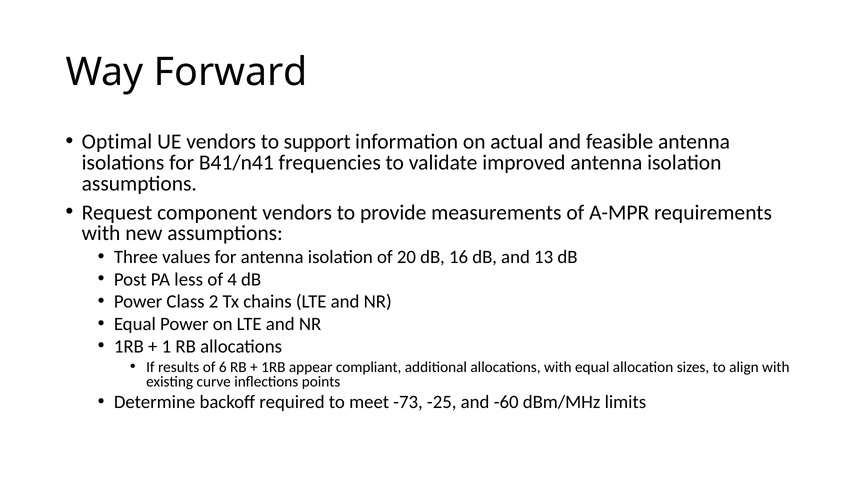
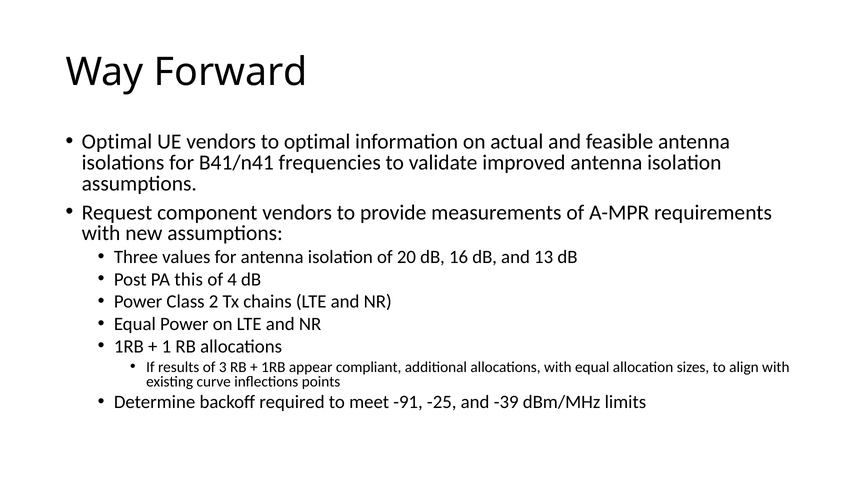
to support: support -> optimal (317, 142)
less: less -> this (189, 279)
6: 6 -> 3 (223, 367)
-73: -73 -> -91 (408, 402)
-60: -60 -> -39 (506, 402)
